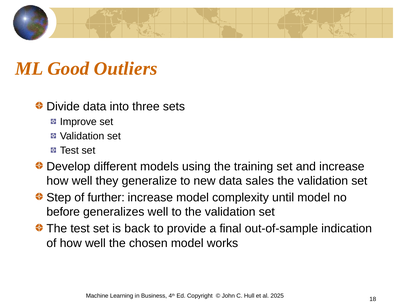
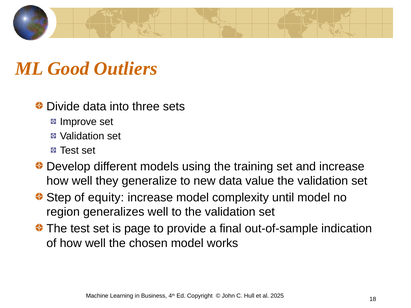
sales: sales -> value (260, 181)
further: further -> equity (106, 198)
before: before -> region (63, 212)
back: back -> page (137, 229)
